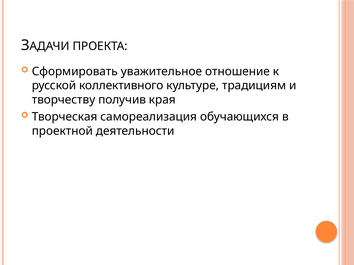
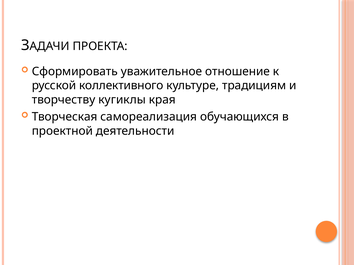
получив: получив -> кугиклы (122, 100)
